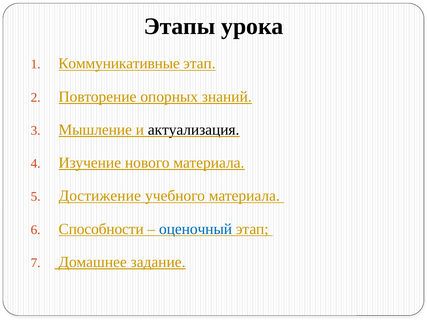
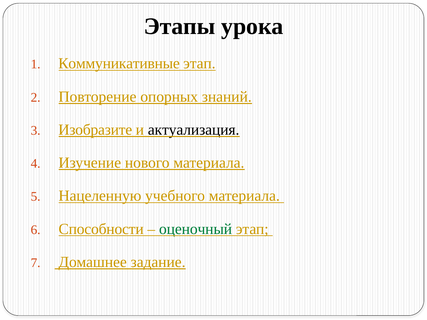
Мышление: Мышление -> Изобразите (95, 130)
Достижение: Достижение -> Нацеленную (100, 196)
оценочный colour: blue -> green (196, 229)
